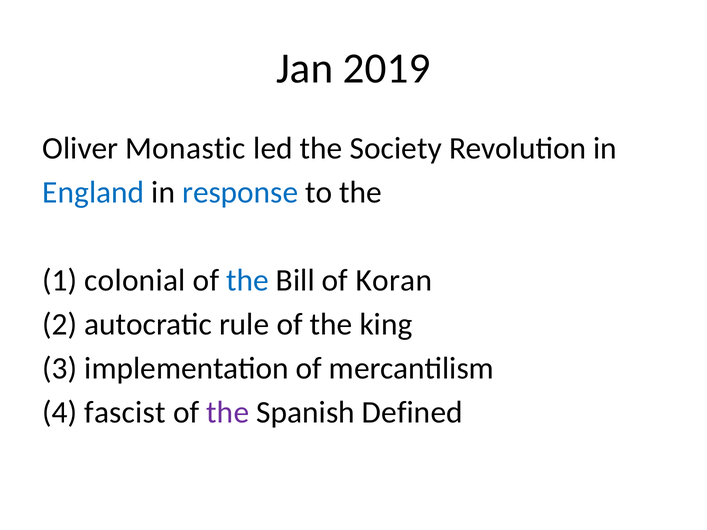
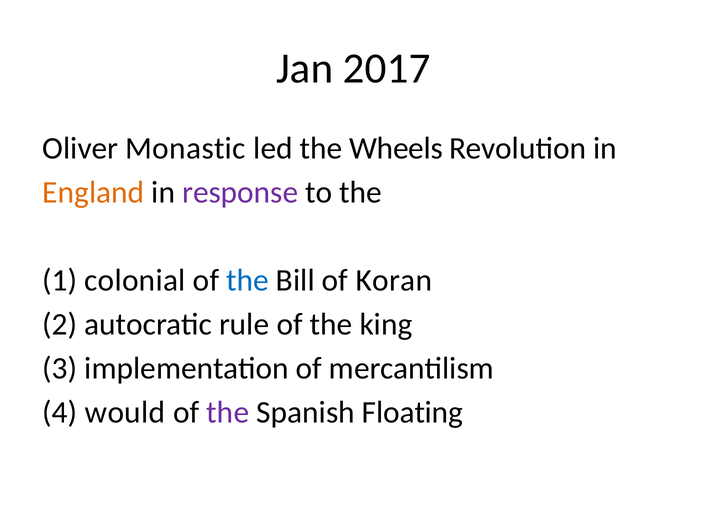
2019: 2019 -> 2017 (387, 68)
Society: Society -> Wheels (396, 148)
England colour: blue -> orange (93, 192)
response colour: blue -> purple (240, 192)
fascist: fascist -> would (125, 412)
Defined: Defined -> Floating (412, 412)
